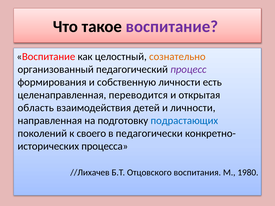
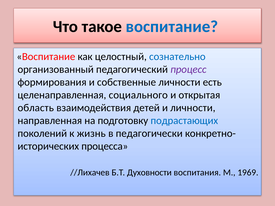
воспитание colour: purple -> blue (172, 27)
сознательно colour: orange -> blue (177, 57)
собственную: собственную -> собственные (127, 82)
переводится: переводится -> социального (138, 95)
своего: своего -> жизнь (91, 133)
Отцовского: Отцовского -> Духовности (149, 173)
1980: 1980 -> 1969 (248, 173)
